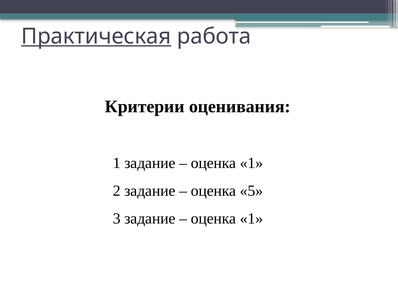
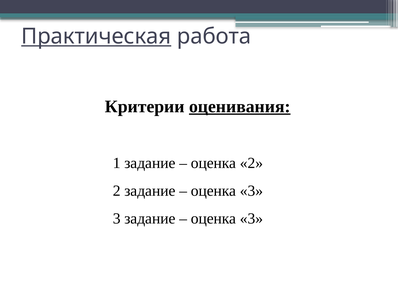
оценивания underline: none -> present (240, 107)
1: 1 -> 2 (252, 163)
5: 5 -> 3 (252, 191)
1: 1 -> 3 (252, 219)
